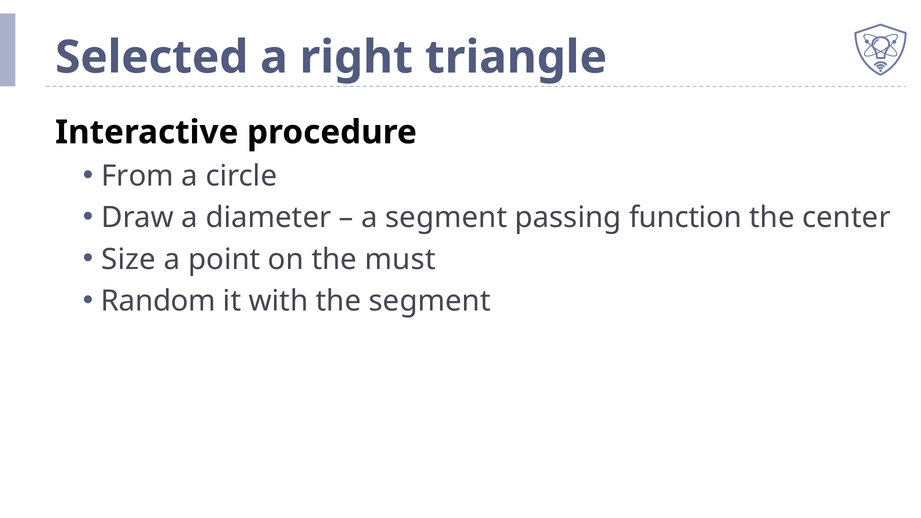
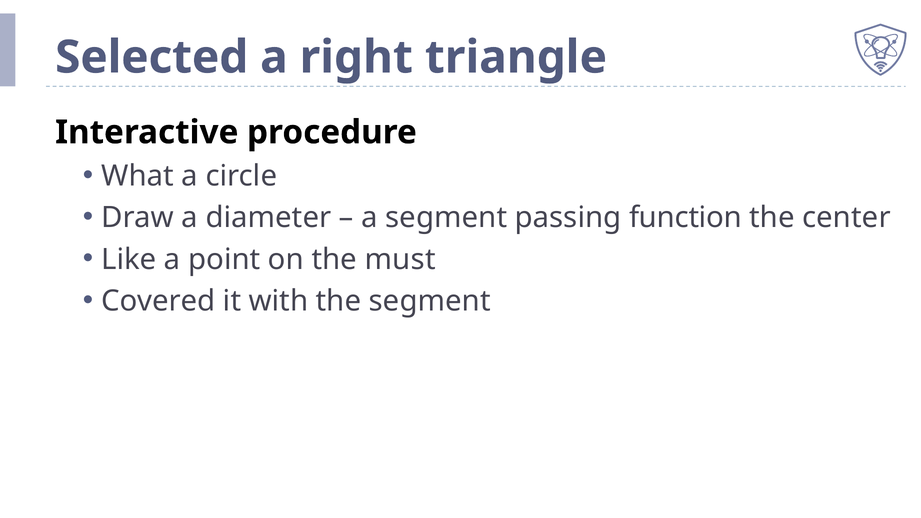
From: From -> What (137, 176)
Size: Size -> Like (129, 259)
Random: Random -> Covered (158, 301)
